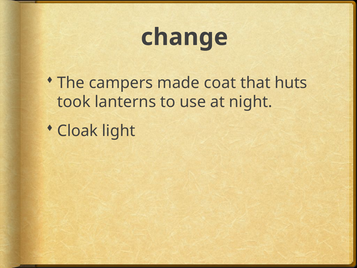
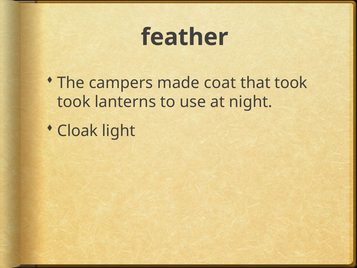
change: change -> feather (185, 37)
that huts: huts -> took (291, 83)
